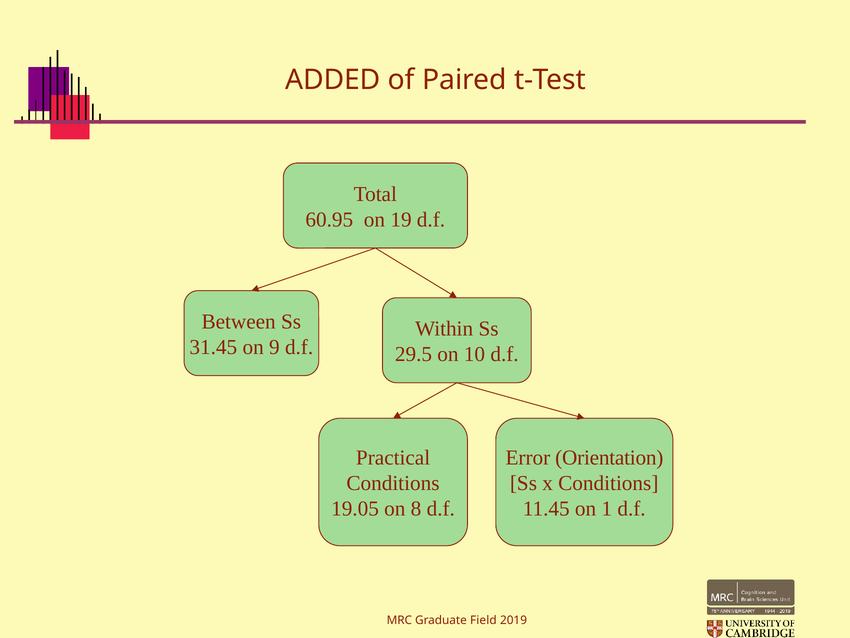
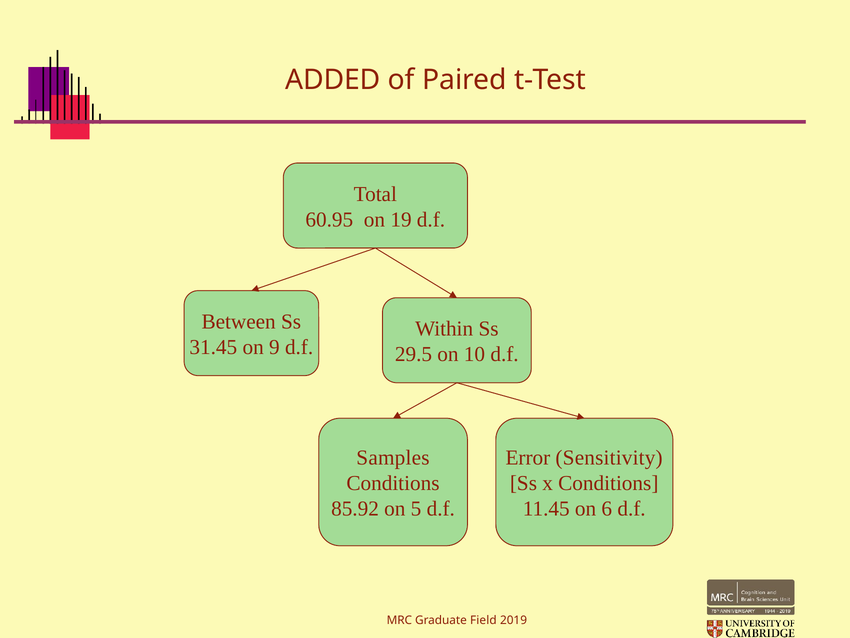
Practical: Practical -> Samples (393, 458)
Orientation: Orientation -> Sensitivity (609, 458)
19.05: 19.05 -> 85.92 (355, 509)
8: 8 -> 5 (416, 509)
1: 1 -> 6 (607, 509)
